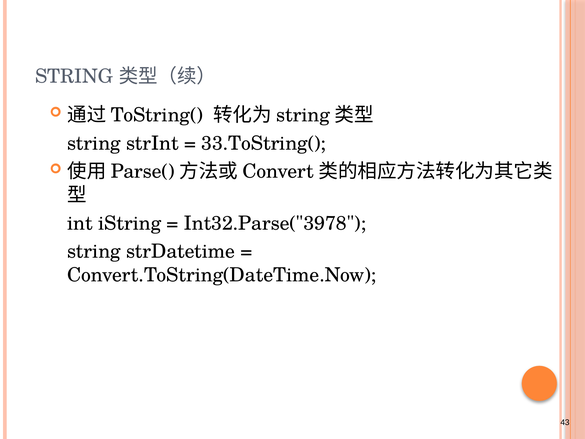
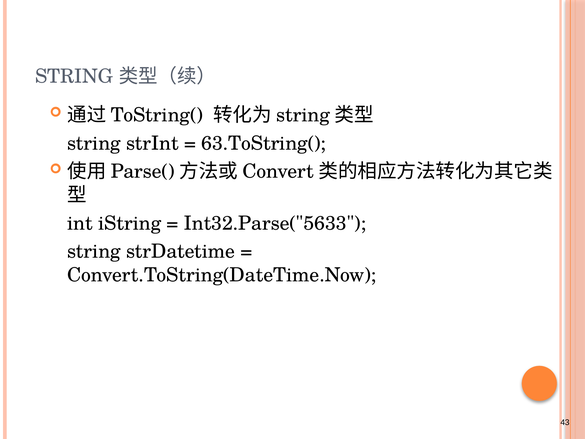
33.ToString(: 33.ToString( -> 63.ToString( (264, 143)
Int32.Parse("3978: Int32.Parse("3978 -> Int32.Parse("5633 (275, 223)
